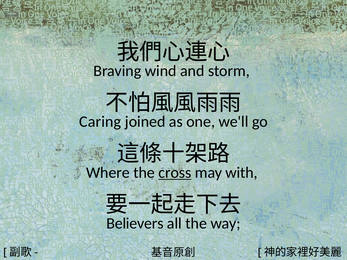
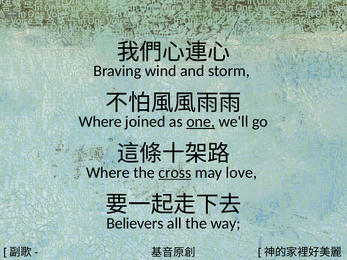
Caring: Caring -> Where (100, 122)
one underline: none -> present (201, 122)
with: with -> love (241, 173)
